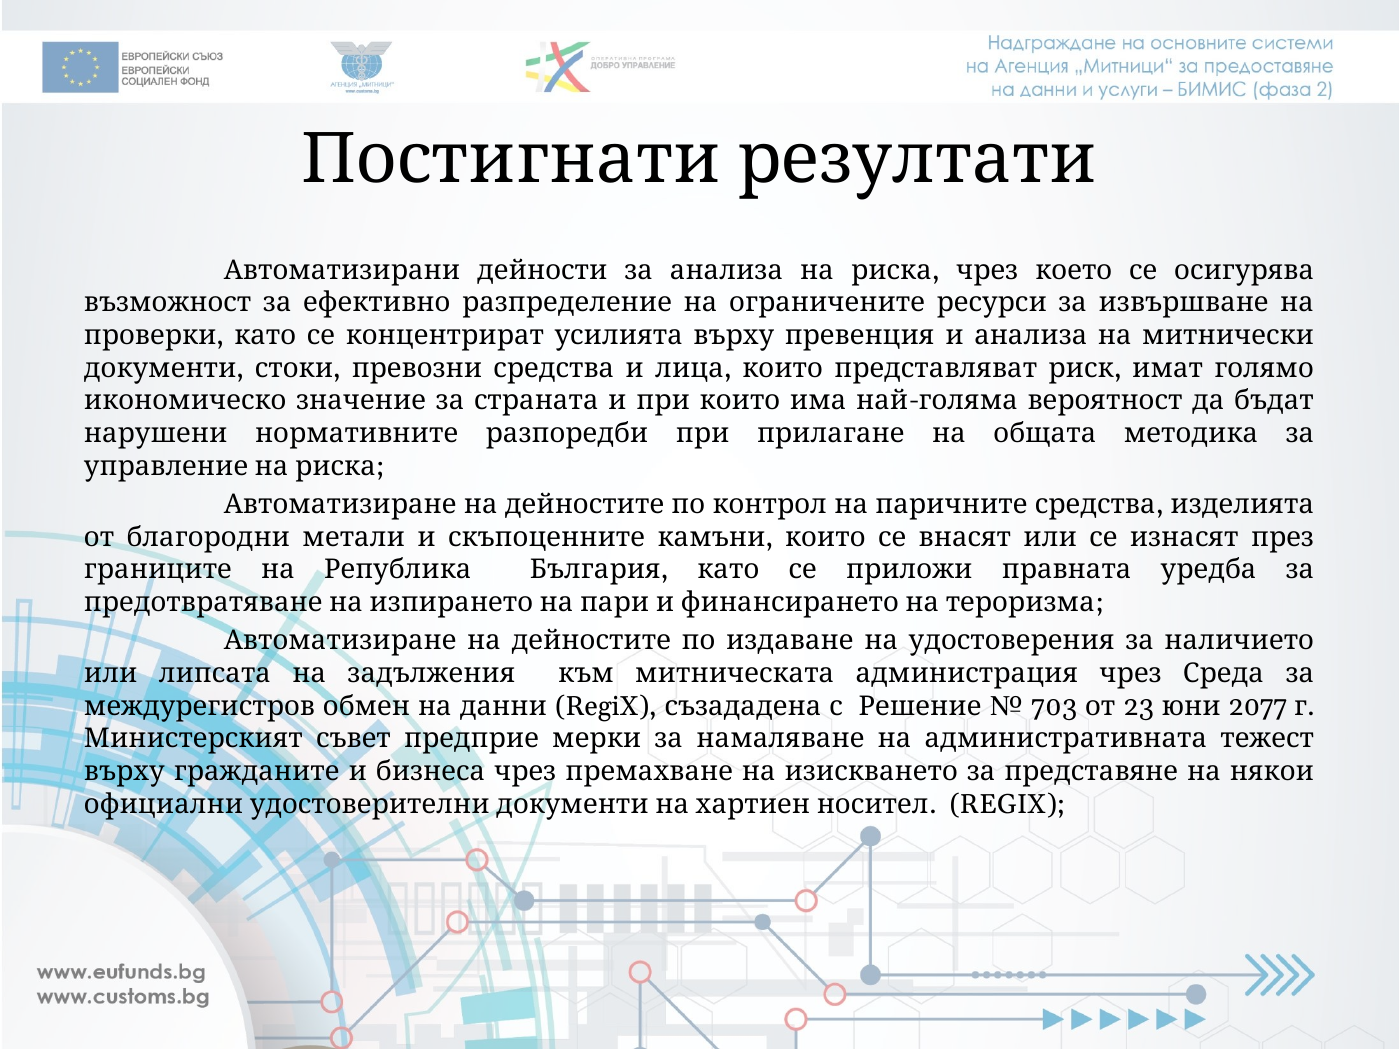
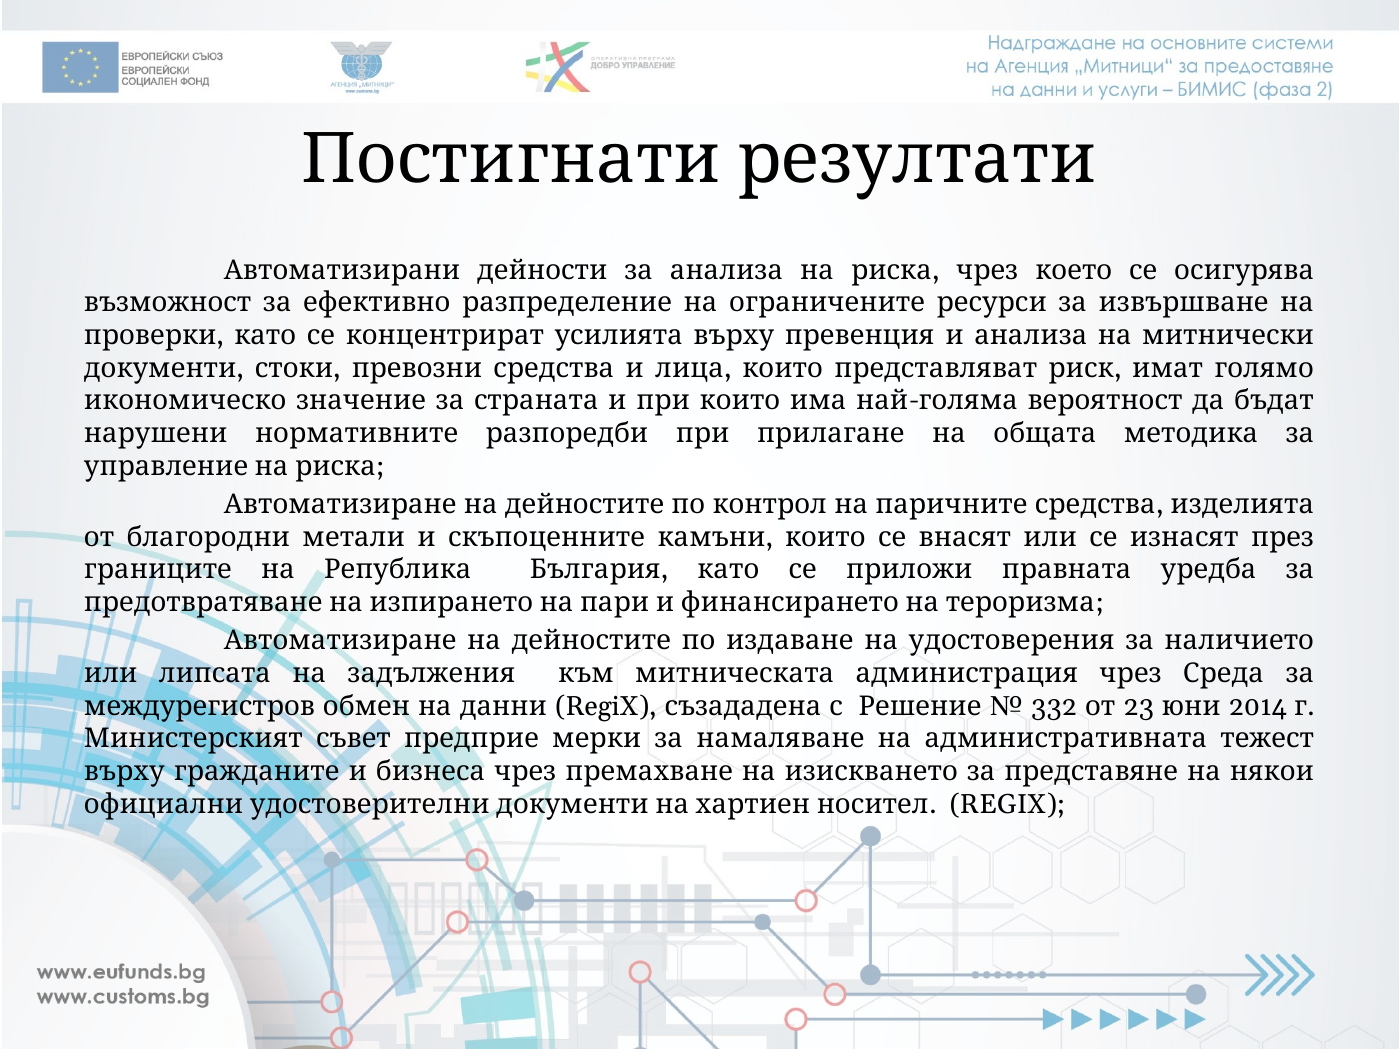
703: 703 -> 332 (1054, 706)
2077: 2077 -> 2014 (1258, 706)
